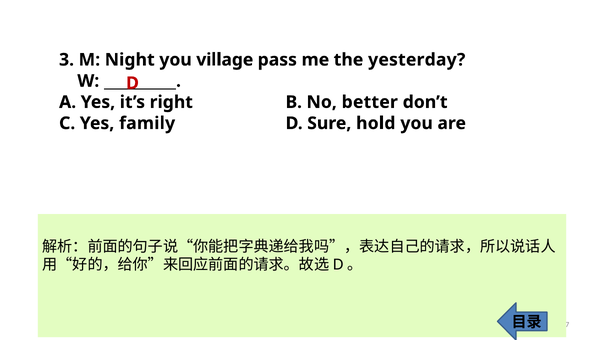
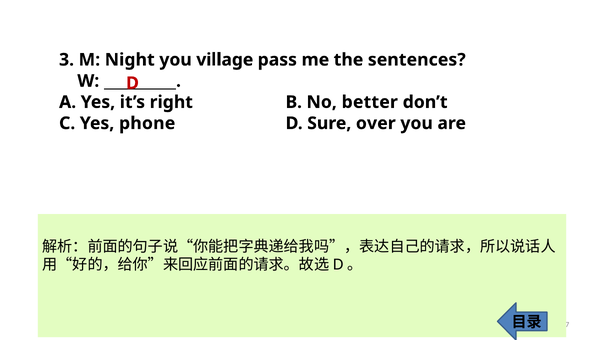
yesterday: yesterday -> sentences (417, 60)
family: family -> phone (147, 123)
hold: hold -> over (376, 123)
